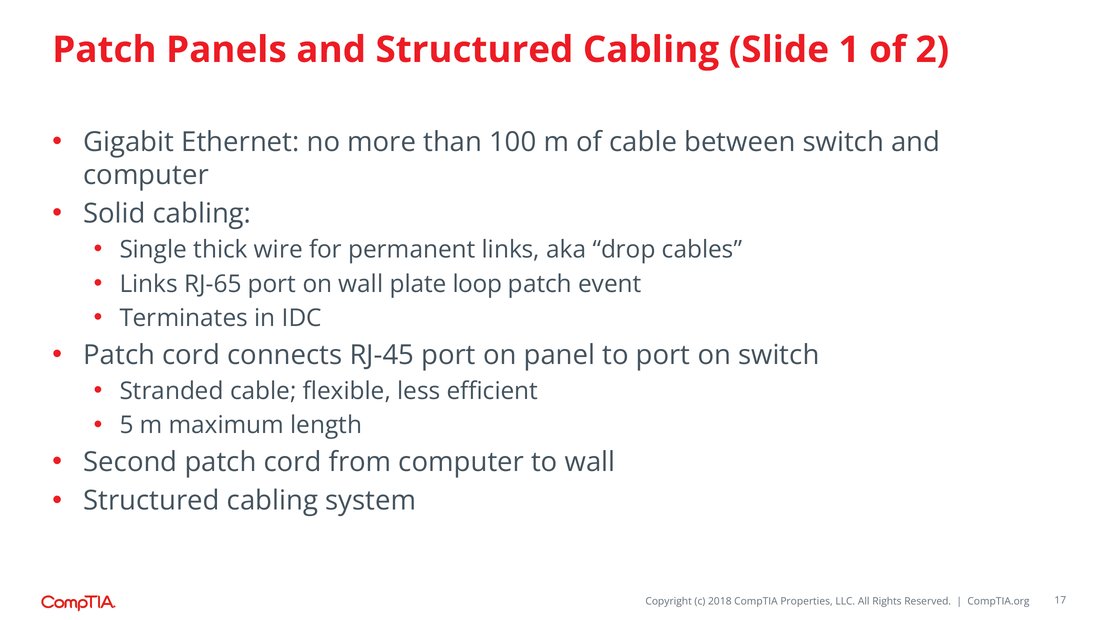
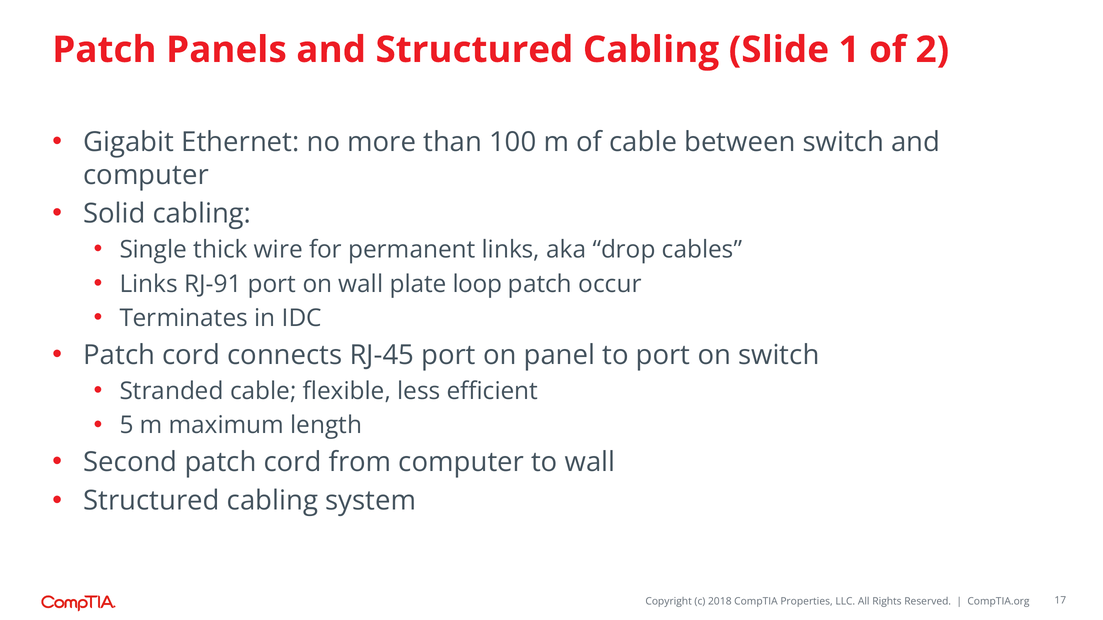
RJ-65: RJ-65 -> RJ-91 (213, 284)
event: event -> occur (610, 284)
